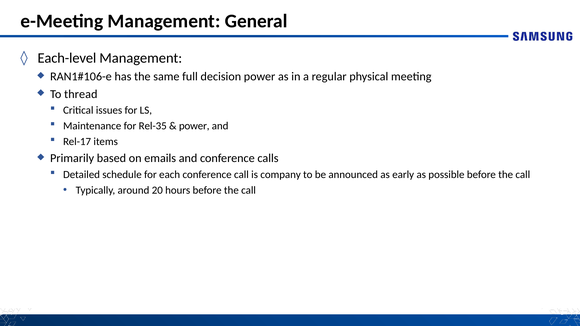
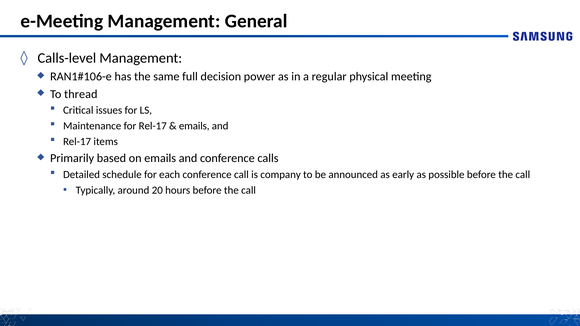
Each-level: Each-level -> Calls-level (67, 58)
for Rel-35: Rel-35 -> Rel-17 (153, 126)
power: power -> emails (194, 126)
